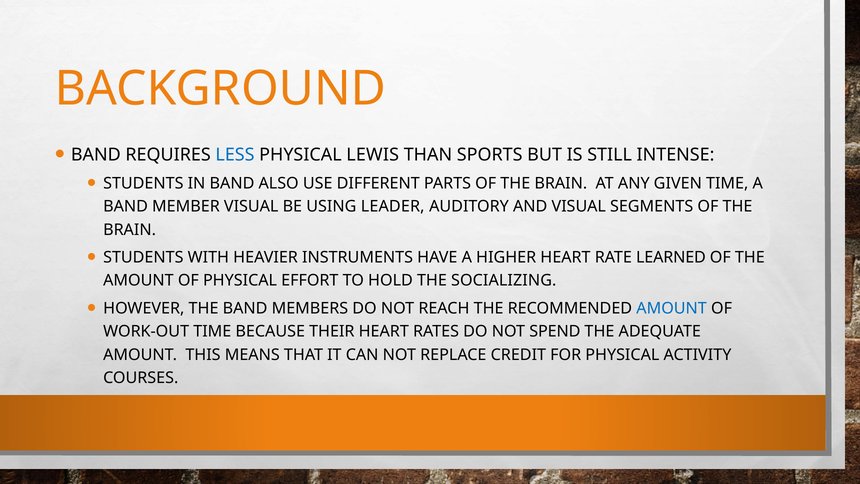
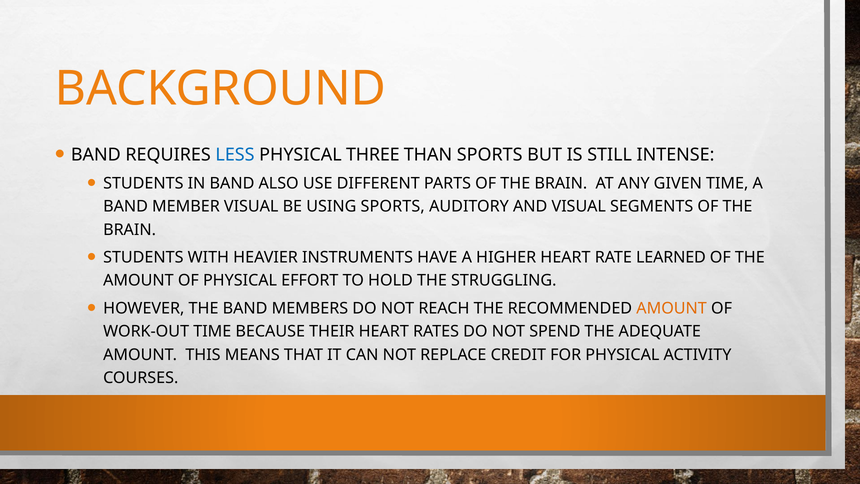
LEWIS: LEWIS -> THREE (373, 155)
USING LEADER: LEADER -> SPORTS (393, 206)
SOCIALIZING: SOCIALIZING -> STRUGGLING (504, 281)
AMOUNT colour: blue -> orange (672, 308)
